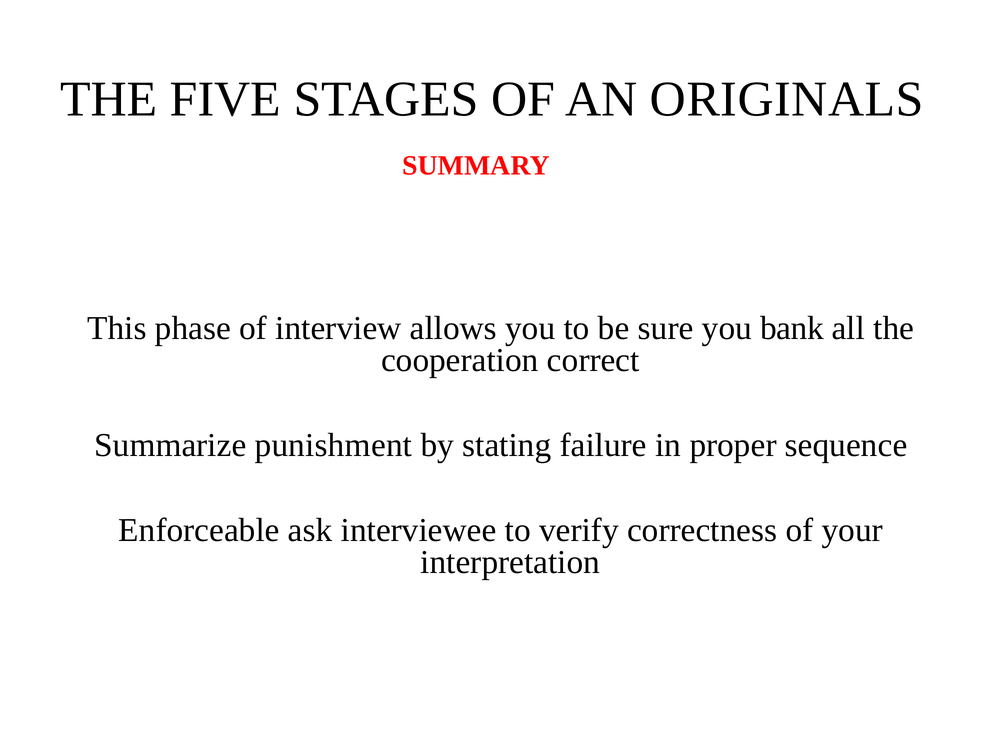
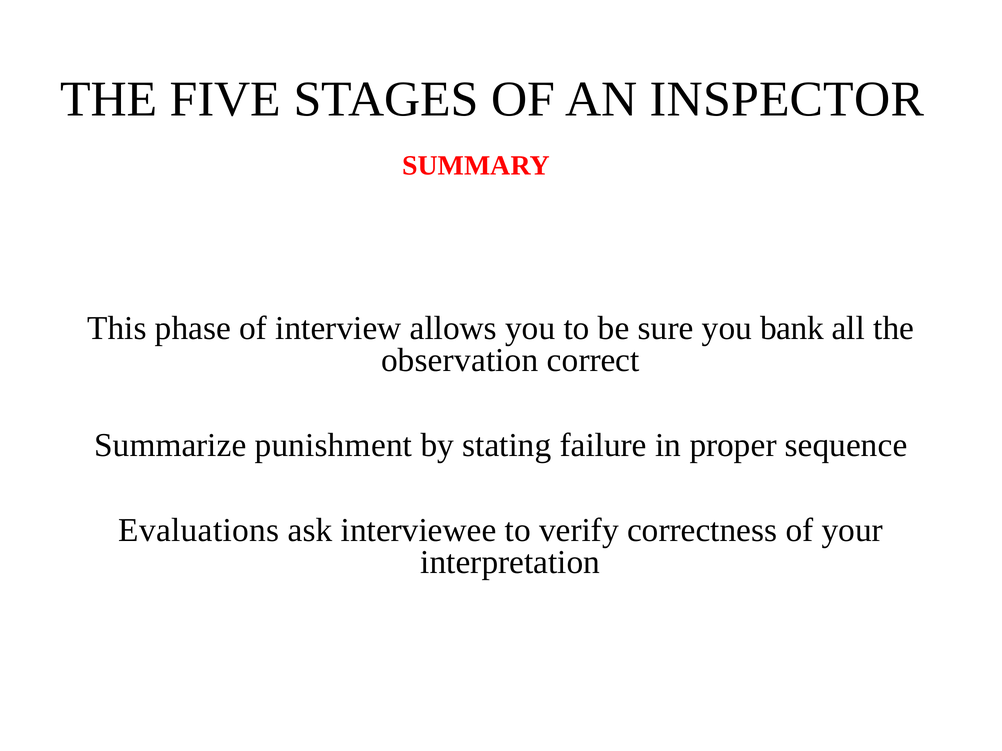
ORIGINALS: ORIGINALS -> INSPECTOR (787, 99)
cooperation: cooperation -> observation (460, 361)
Enforceable: Enforceable -> Evaluations (199, 531)
